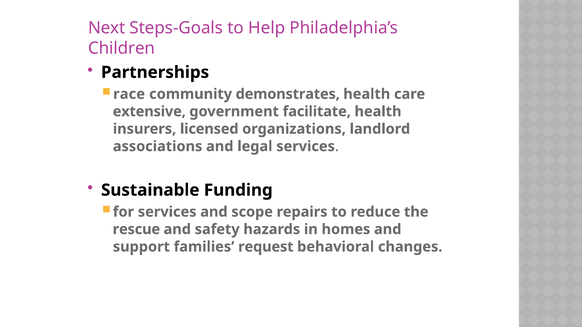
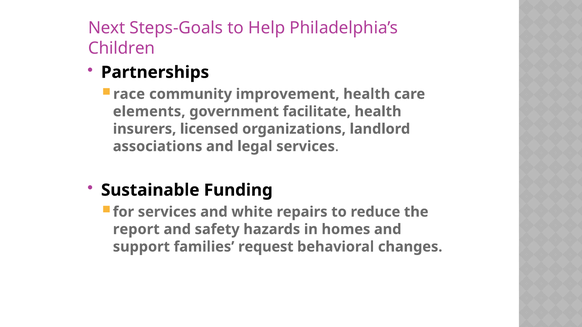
demonstrates: demonstrates -> improvement (288, 94)
extensive: extensive -> elements (149, 112)
scope: scope -> white (252, 212)
rescue: rescue -> report (136, 230)
